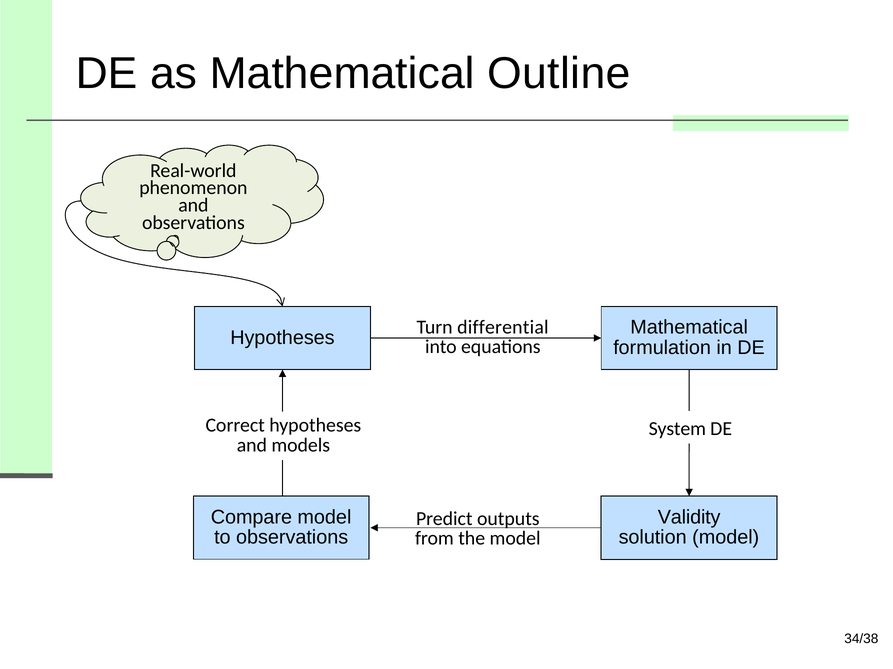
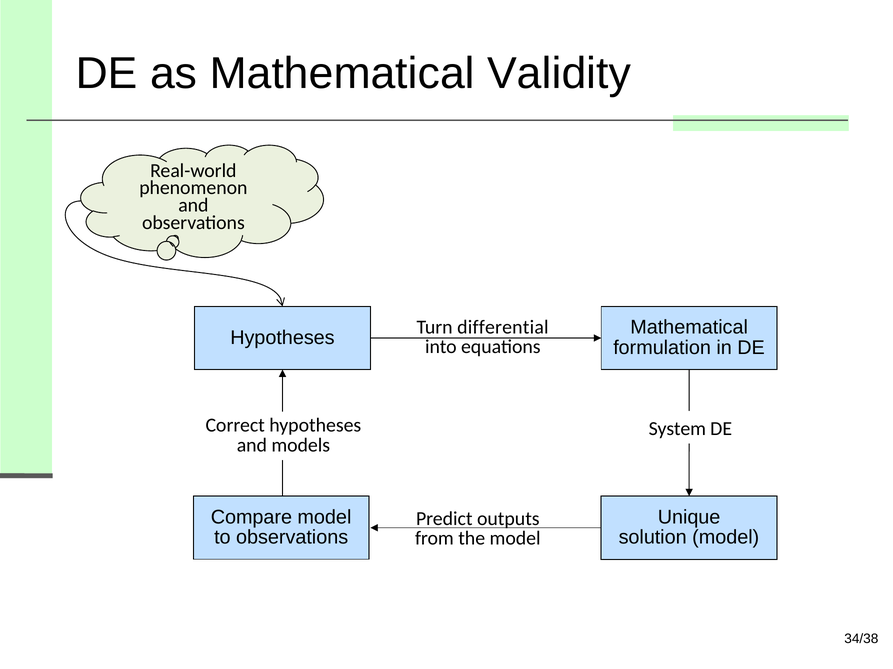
Outline: Outline -> Validity (559, 74)
Validity: Validity -> Unique (689, 518)
